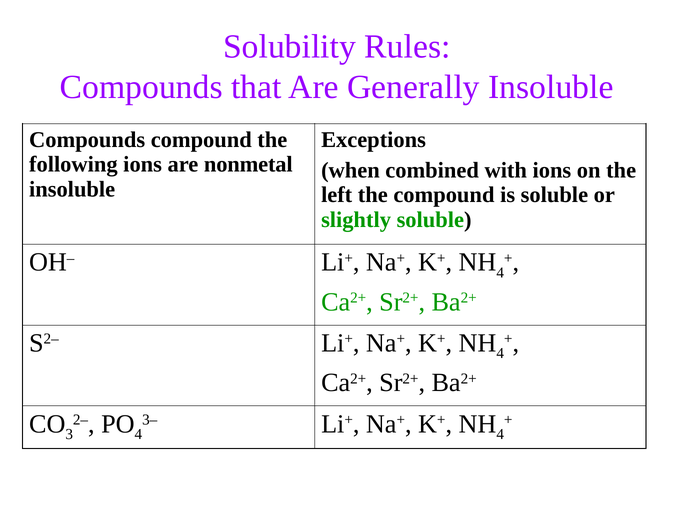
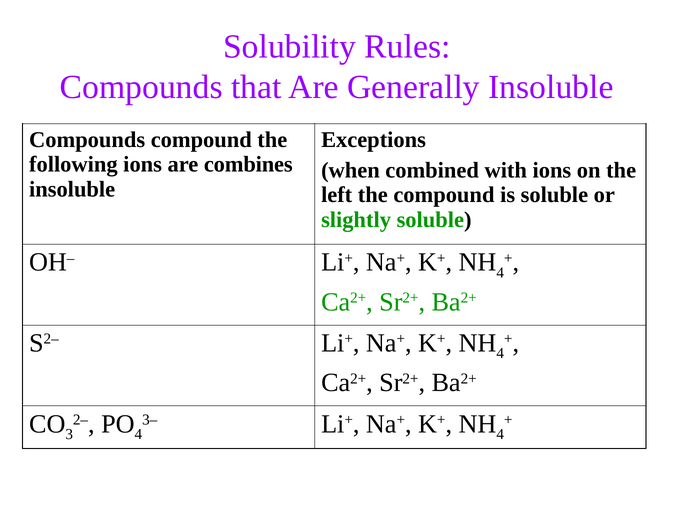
nonmetal: nonmetal -> combines (248, 164)
